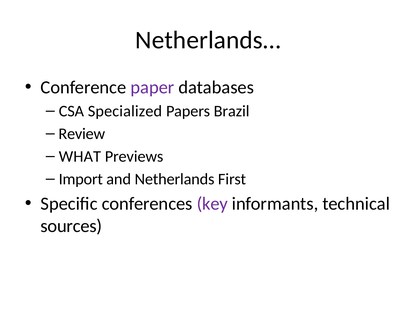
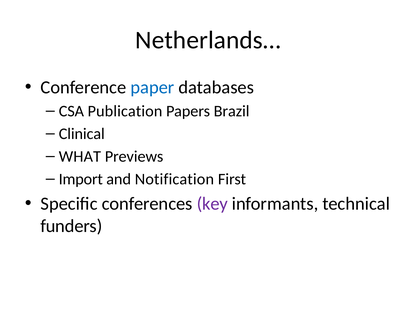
paper colour: purple -> blue (152, 87)
Specialized: Specialized -> Publication (125, 111)
Review: Review -> Clinical (82, 134)
Netherlands: Netherlands -> Notification (174, 179)
sources: sources -> funders (71, 226)
